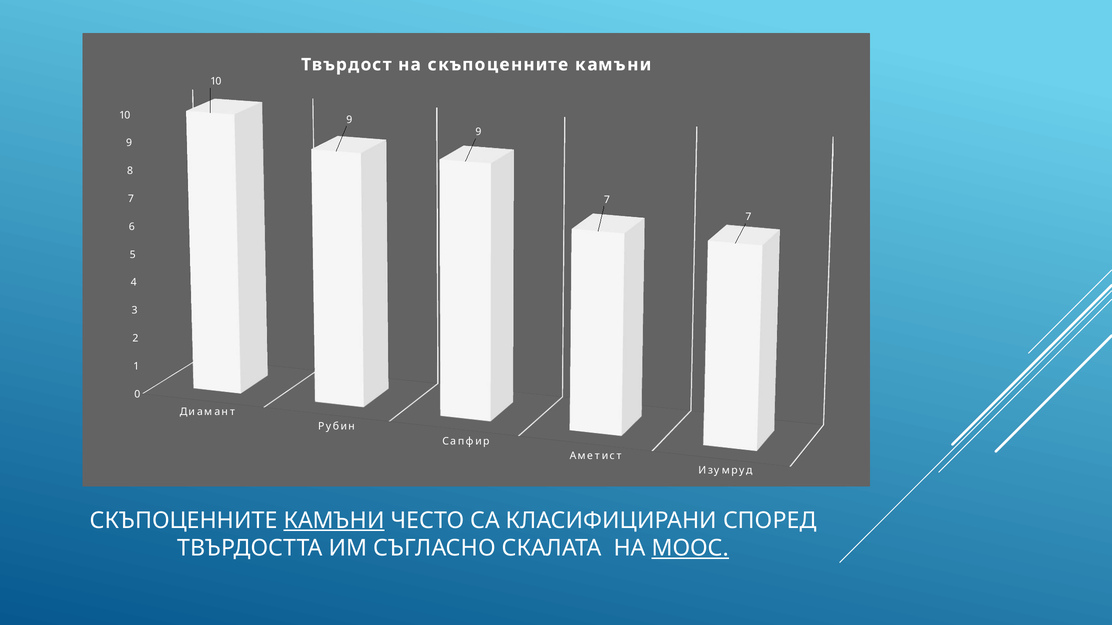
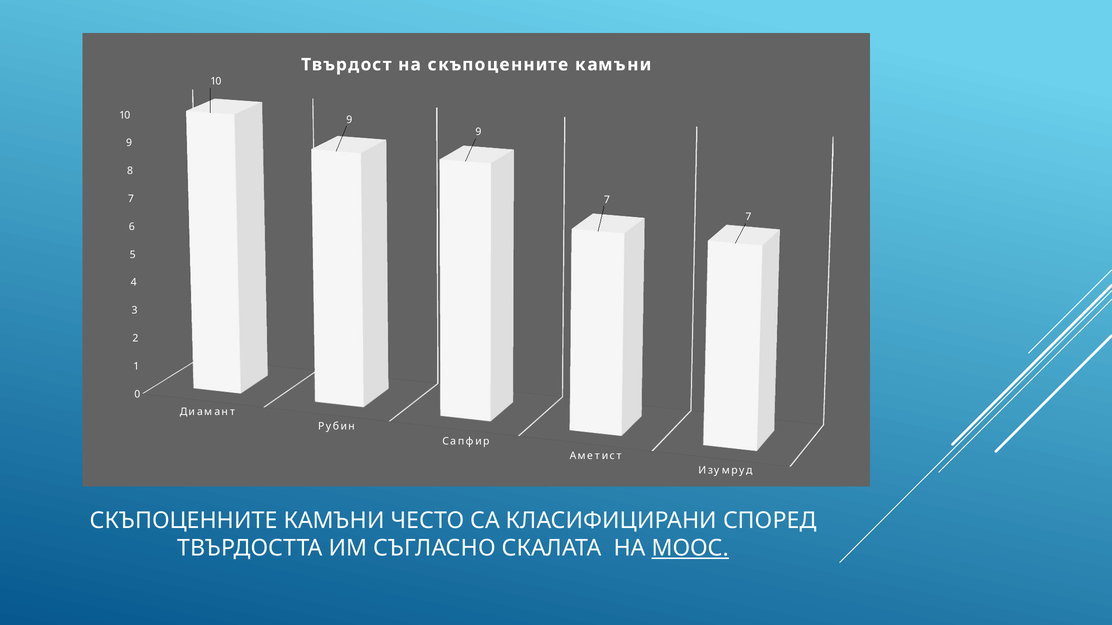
КАМЪНИ underline: present -> none (334, 521)
